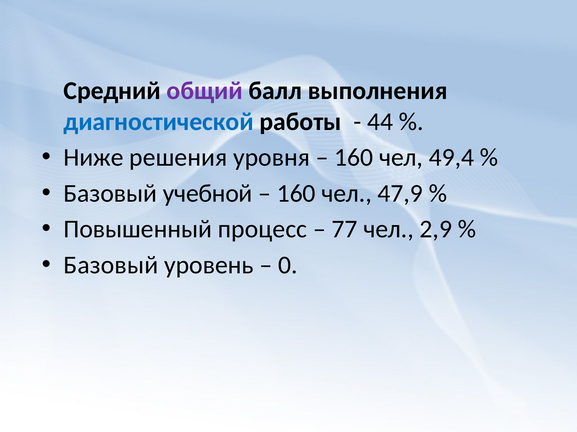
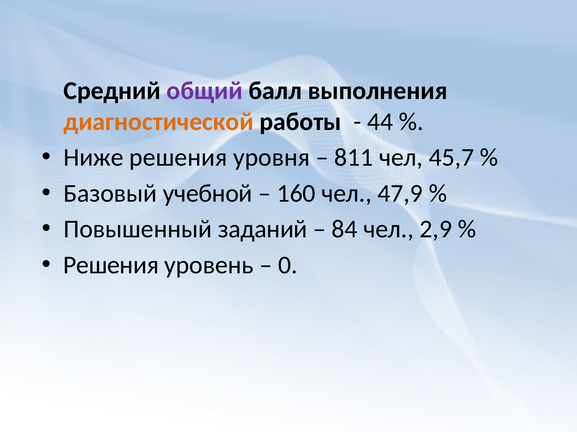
диагностической colour: blue -> orange (159, 122)
160: 160 -> 811 (354, 158)
49,4: 49,4 -> 45,7 (451, 158)
процесс: процесс -> заданий (263, 230)
77: 77 -> 84 (345, 230)
Базовый: Базовый -> Решения (111, 265)
